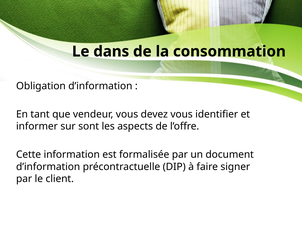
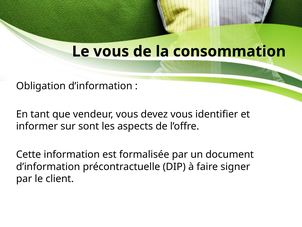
Le dans: dans -> vous (111, 51)
